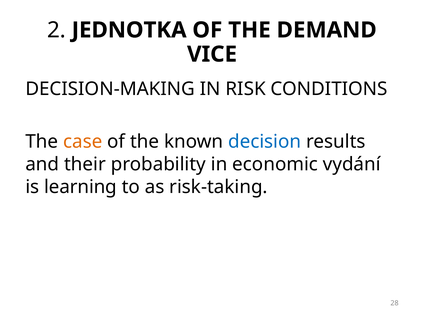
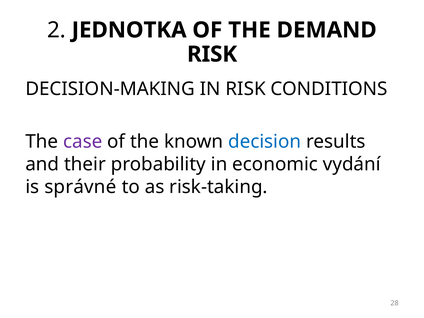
VICE: VICE -> RISK (212, 54)
case colour: orange -> purple (83, 142)
learning: learning -> správné (80, 187)
